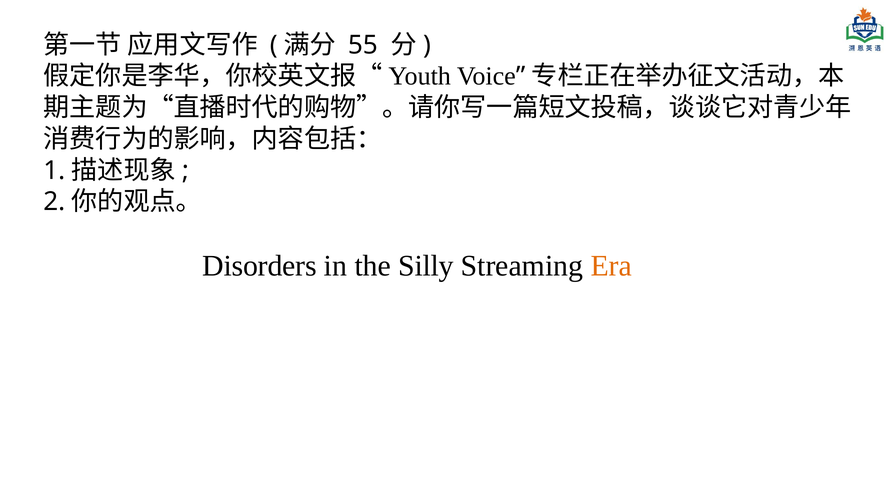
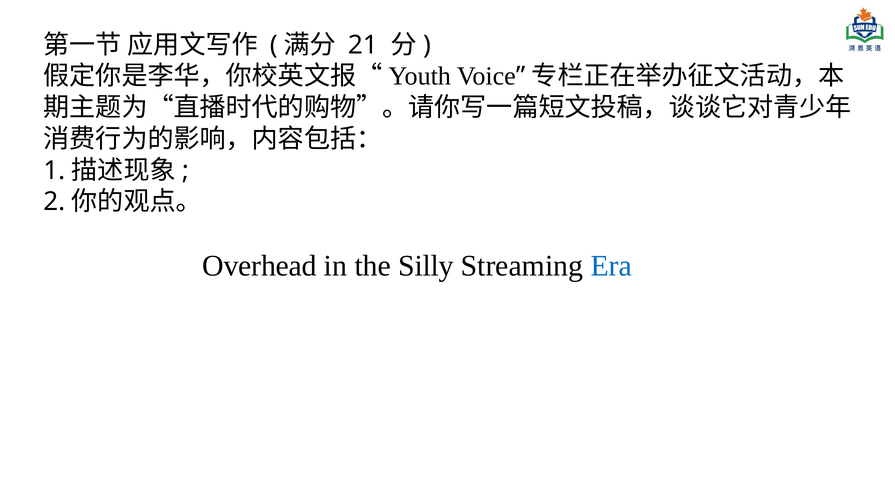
55: 55 -> 21 (363, 45)
Disorders: Disorders -> Overhead (259, 265)
Era colour: orange -> blue (611, 265)
